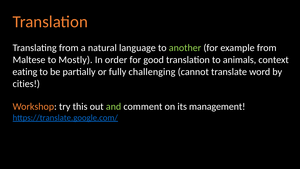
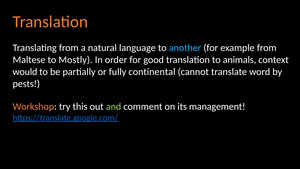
another colour: light green -> light blue (185, 48)
eating: eating -> would (25, 72)
challenging: challenging -> continental (152, 72)
cities: cities -> pests (26, 84)
